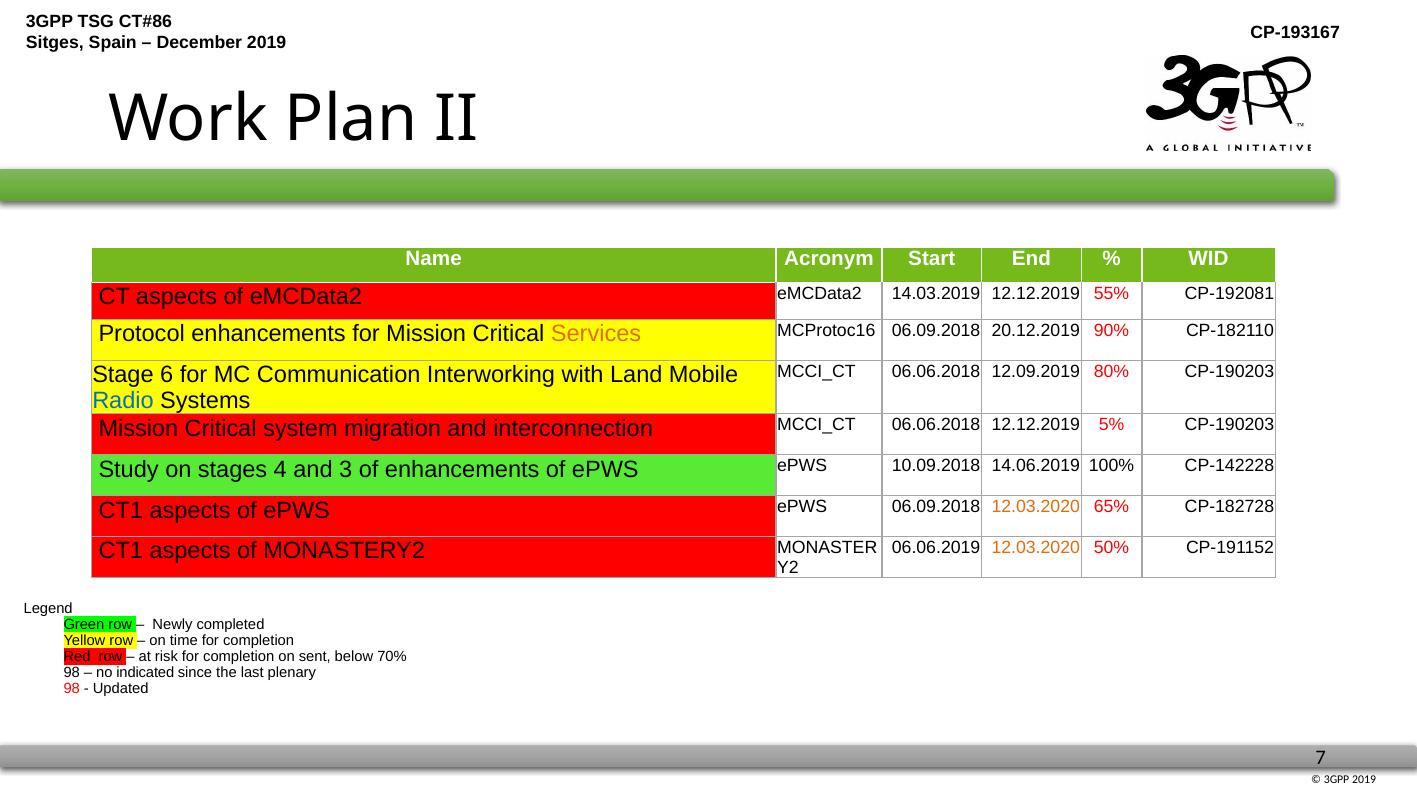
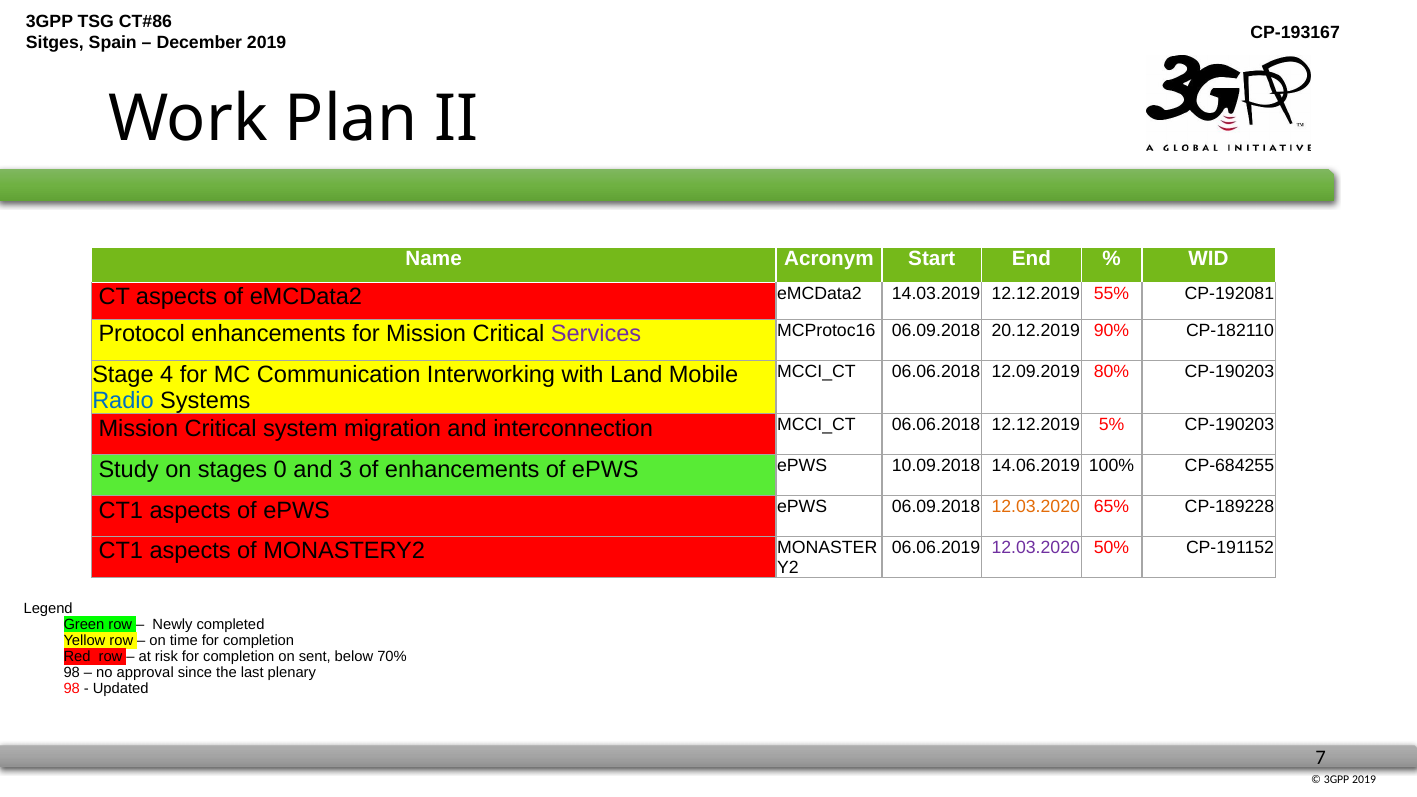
Services colour: orange -> purple (596, 334)
6: 6 -> 4 (167, 375)
4: 4 -> 0 (280, 469)
CP-142228: CP-142228 -> CP-684255 (1229, 466)
CP-182728: CP-182728 -> CP-189228 (1229, 507)
12.03.2020 colour: orange -> purple (1036, 548)
indicated: indicated -> approval (145, 673)
